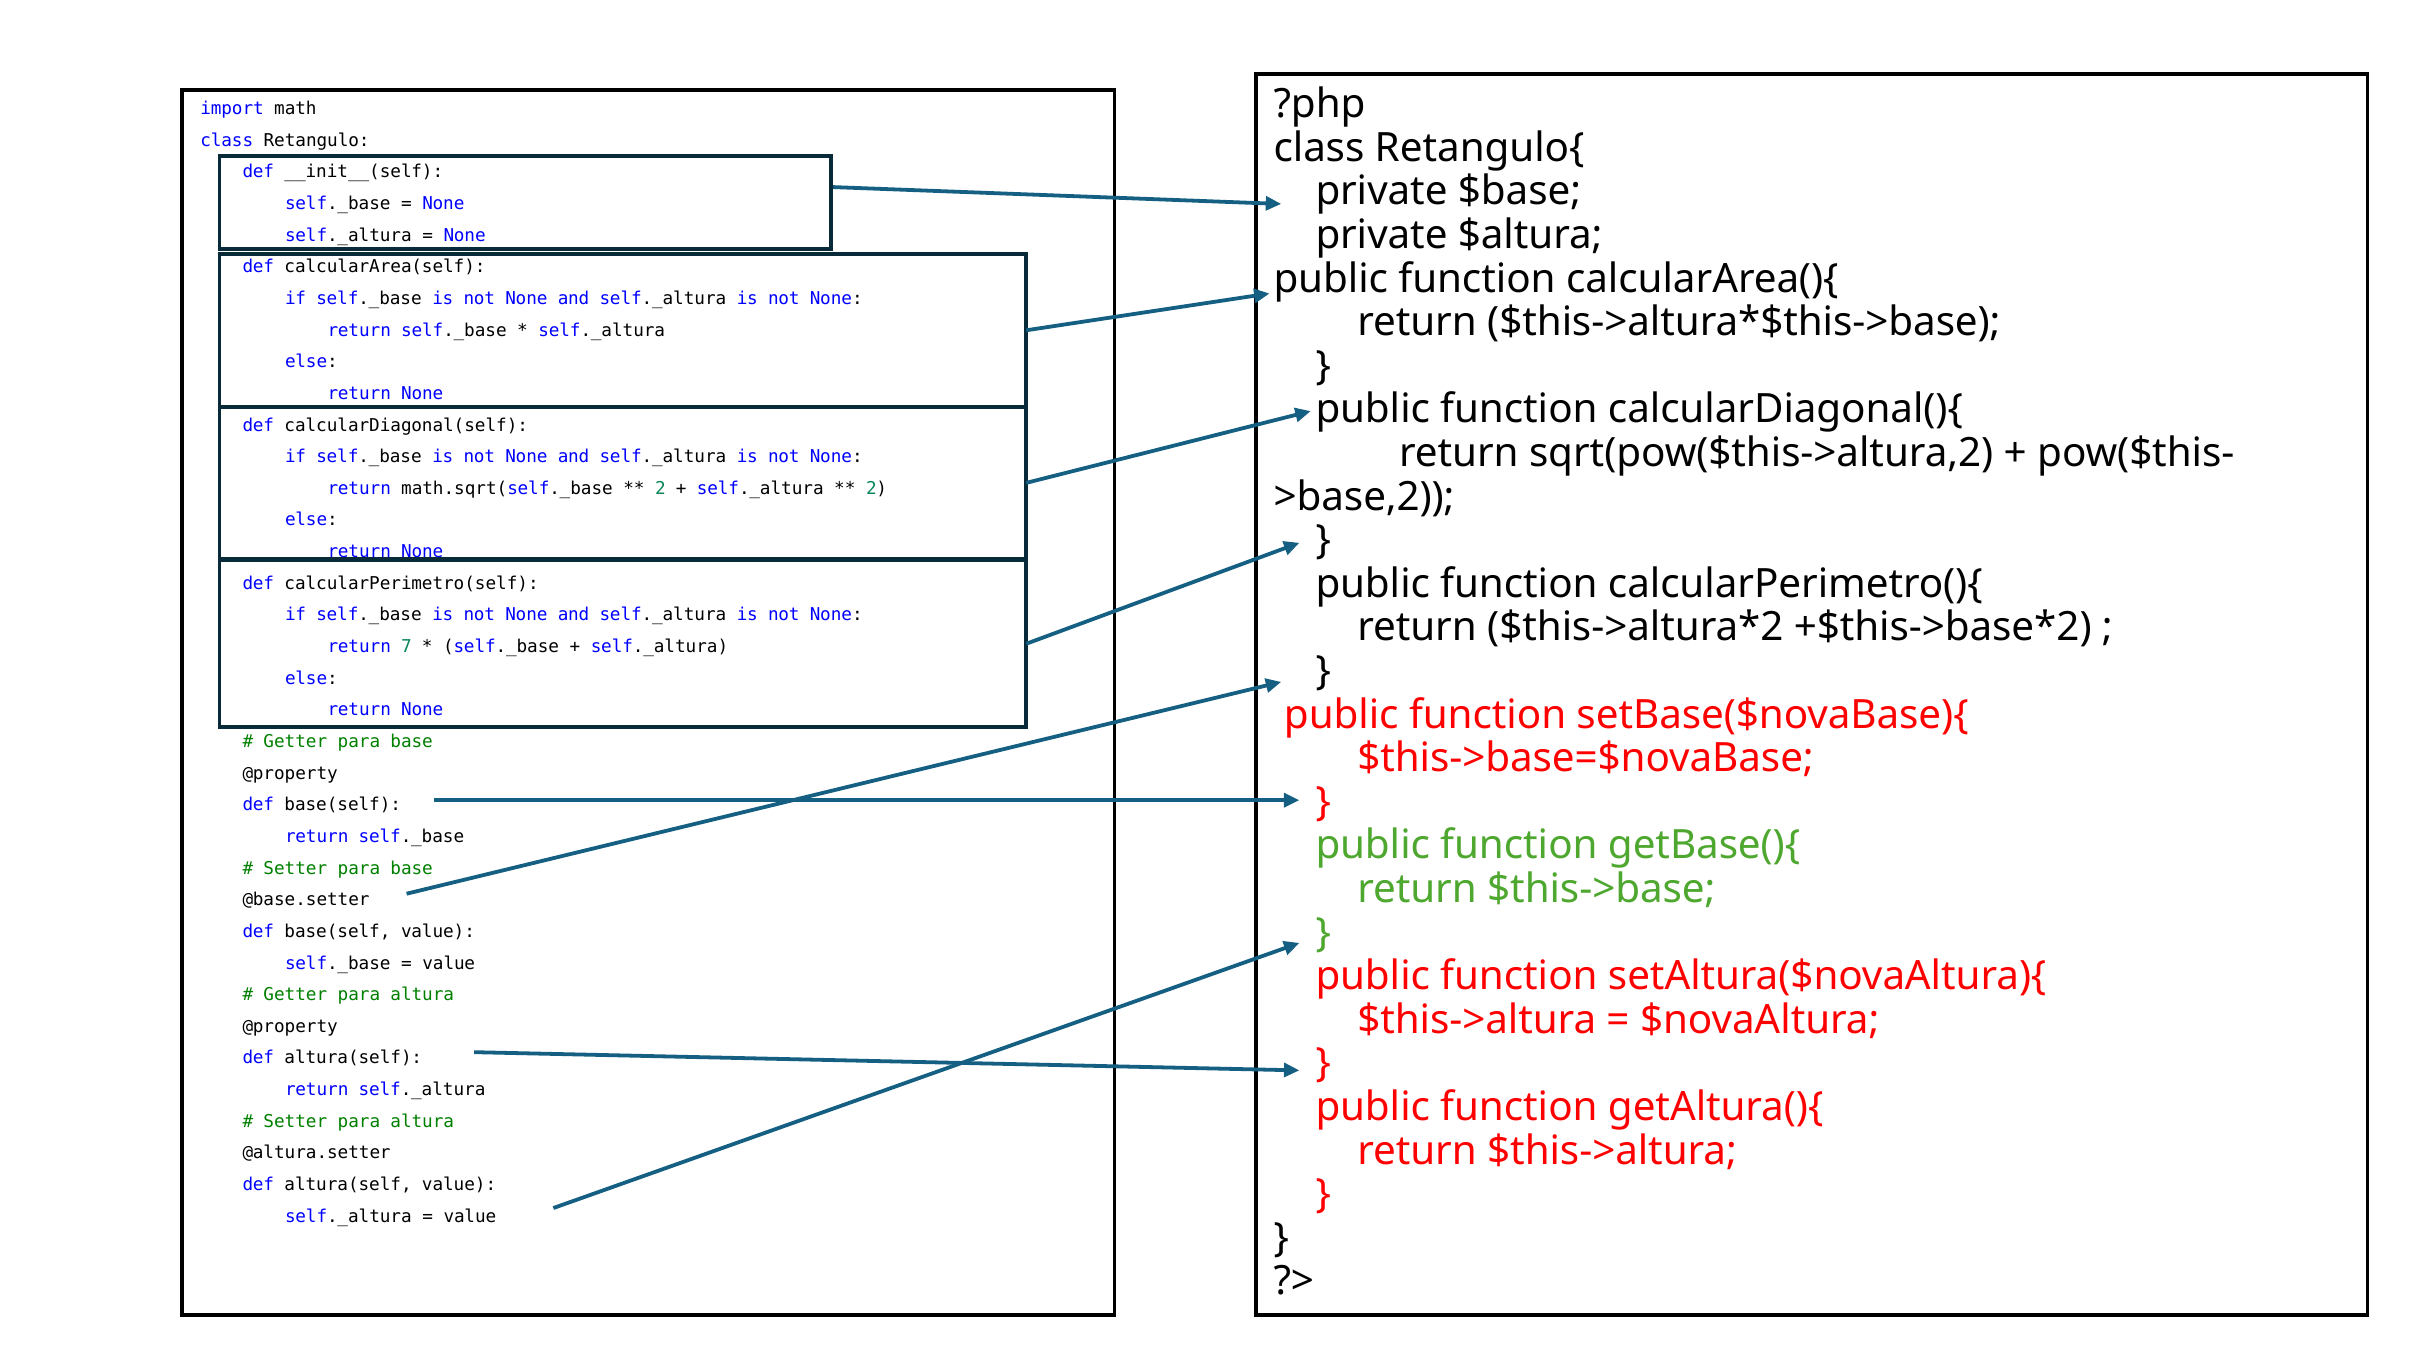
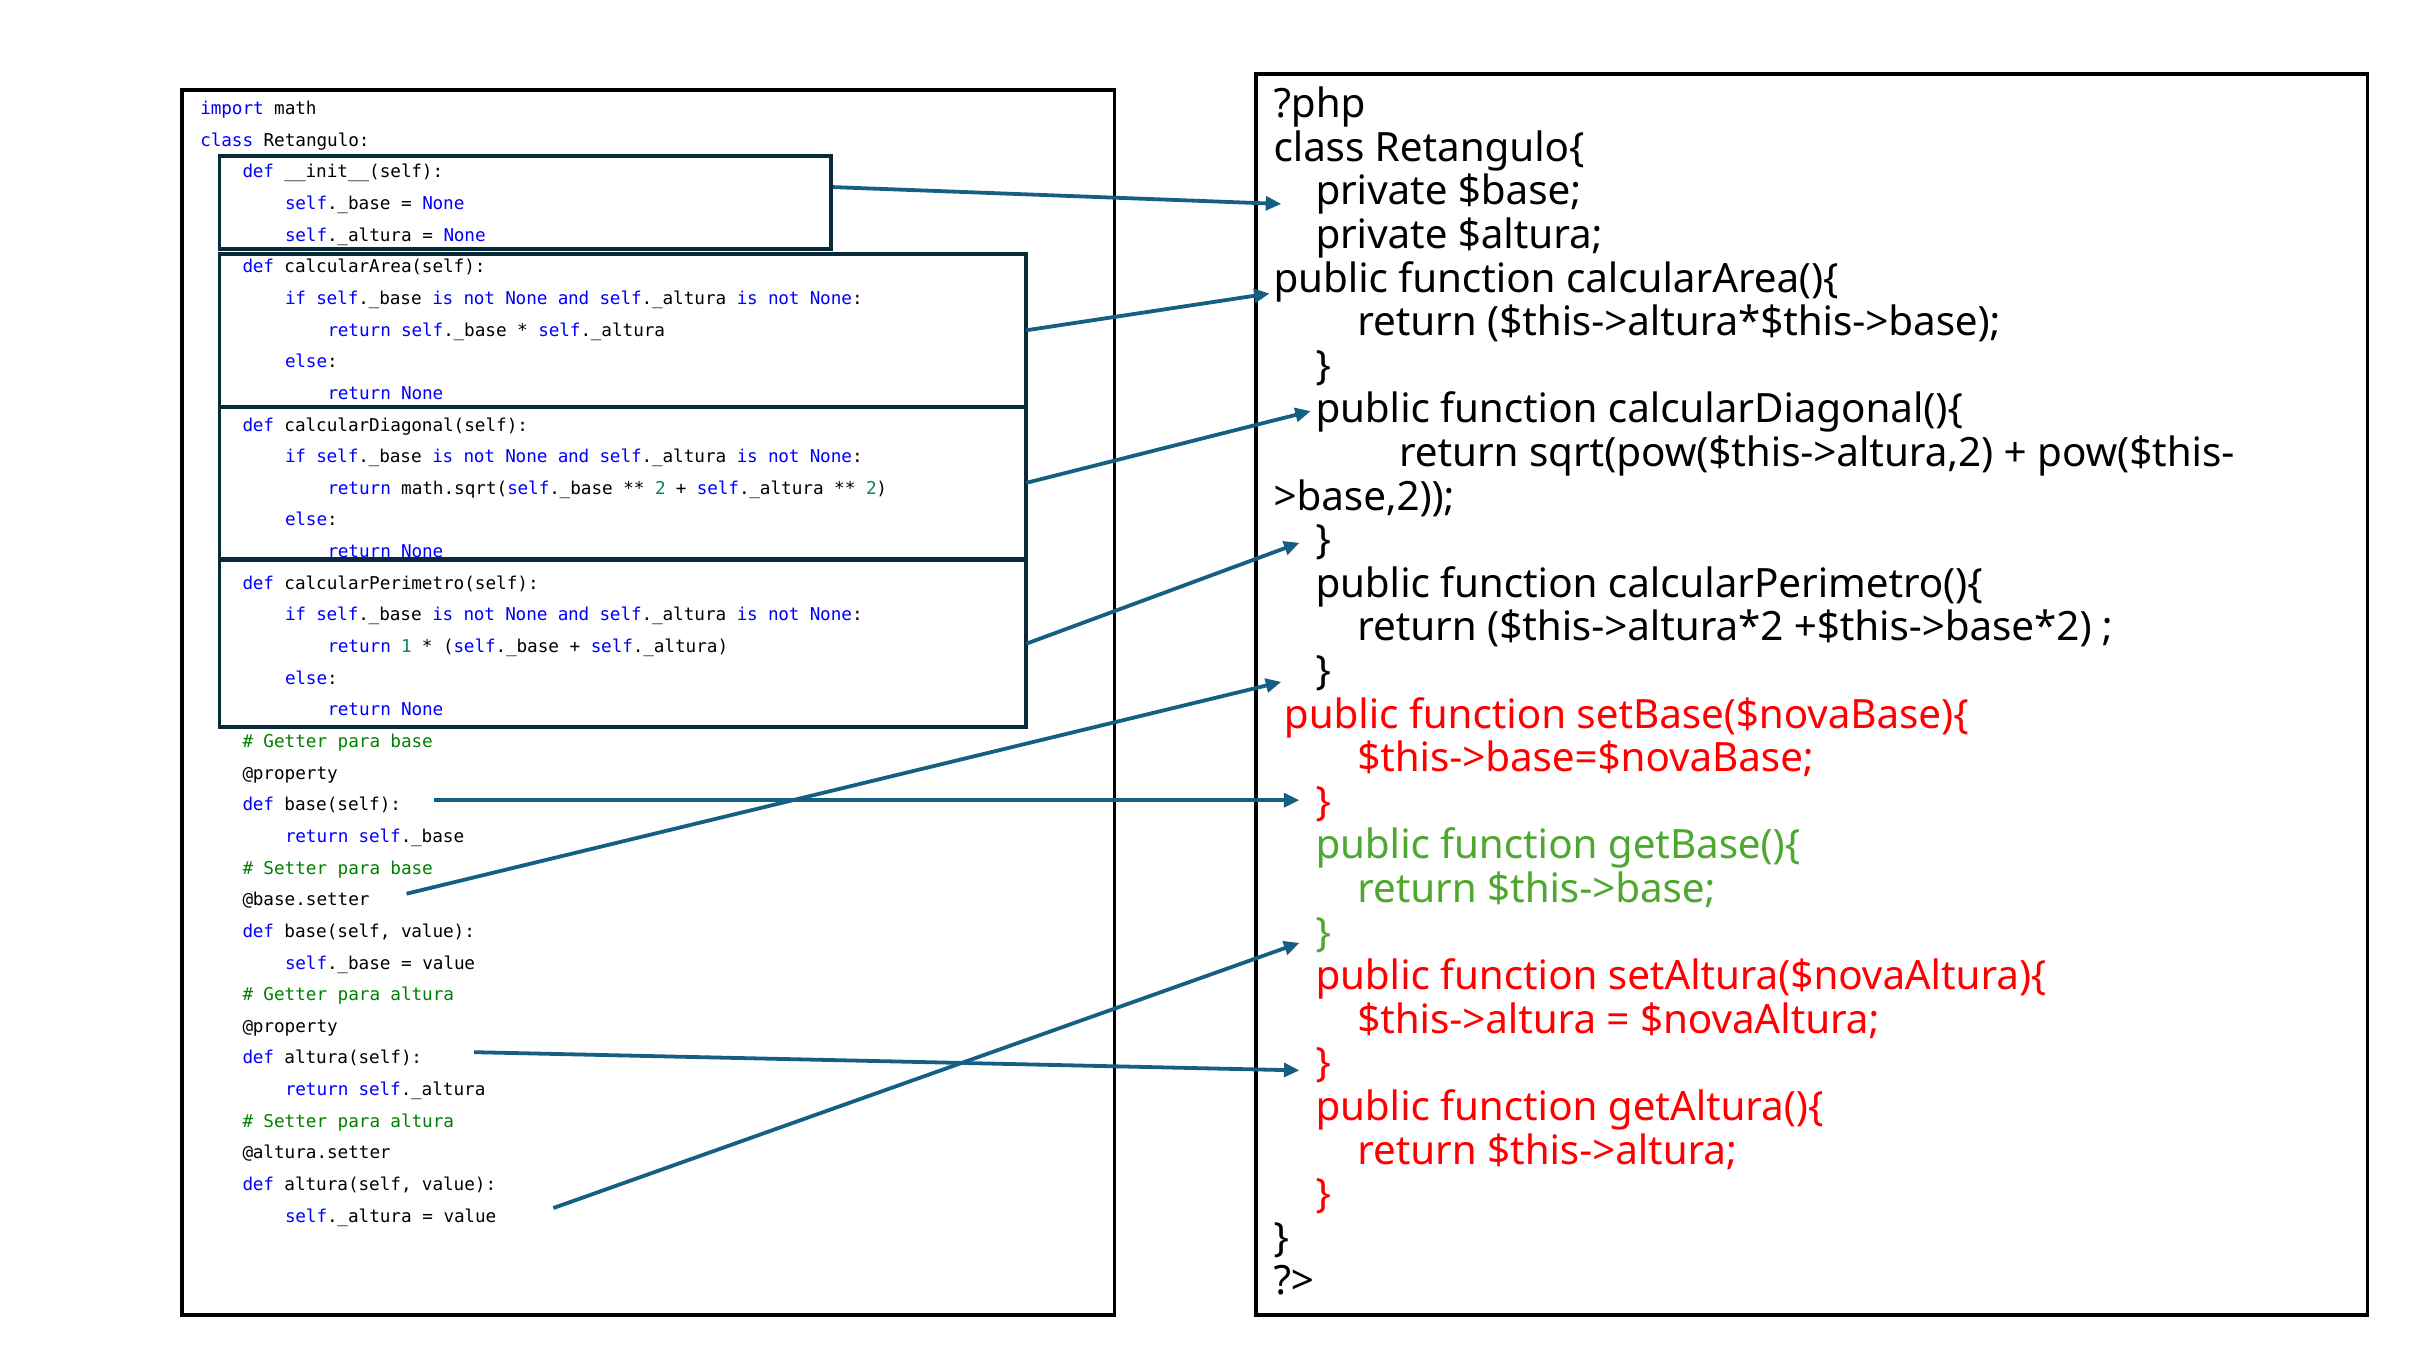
7: 7 -> 1 (407, 647)
